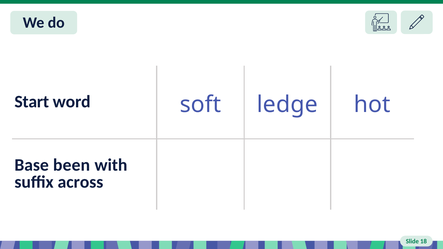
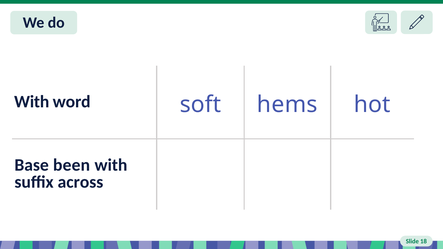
Start: Start -> With (32, 102)
ledge: ledge -> hems (287, 105)
